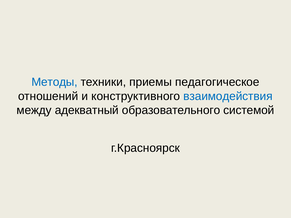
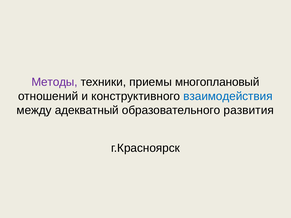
Методы colour: blue -> purple (54, 82)
педагогическое: педагогическое -> многоплановый (217, 82)
системой: системой -> развития (249, 110)
